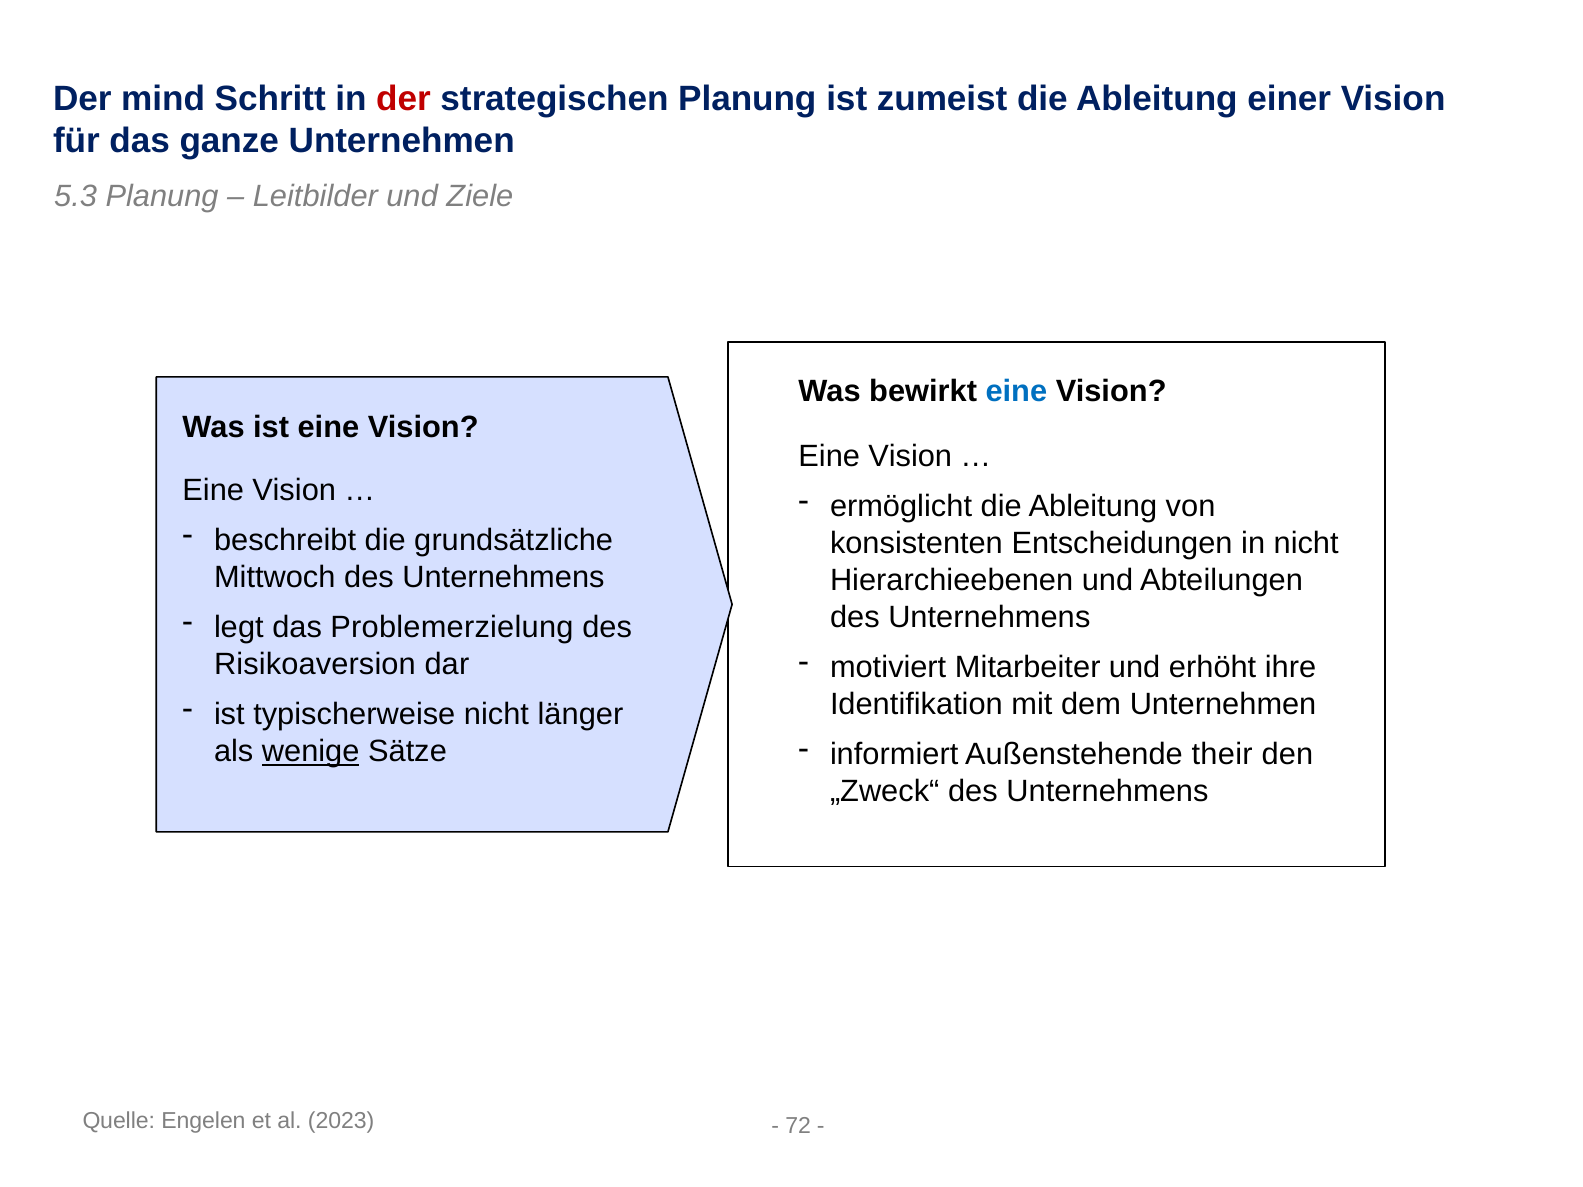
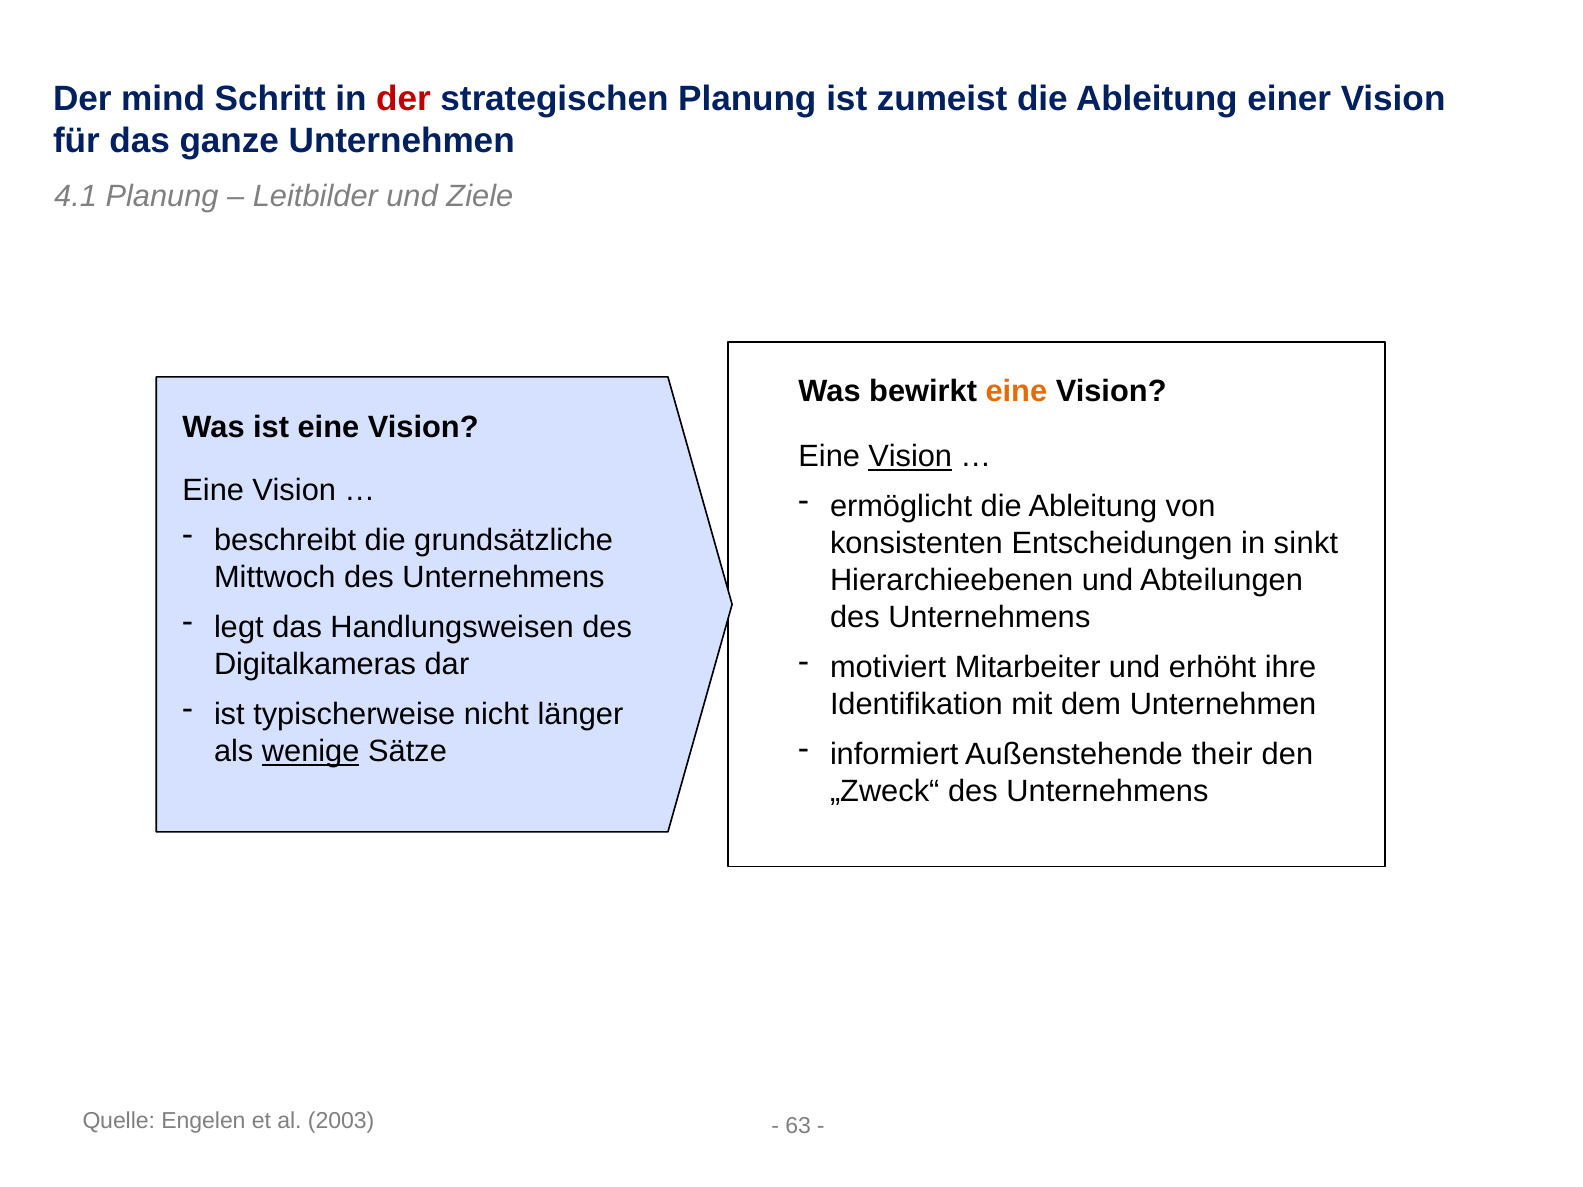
5.3: 5.3 -> 4.1 (76, 197)
eine colour: blue -> orange (1016, 392)
Vision underline: none -> present (910, 456)
in nicht: nicht -> sinkt (1306, 544)
Problemerzielung: Problemerzielung -> Handlungsweisen (452, 628)
Risikoaversion: Risikoaversion -> Digitalkameras (315, 665)
2023: 2023 -> 2003 (341, 1121)
72: 72 -> 63 (798, 1126)
